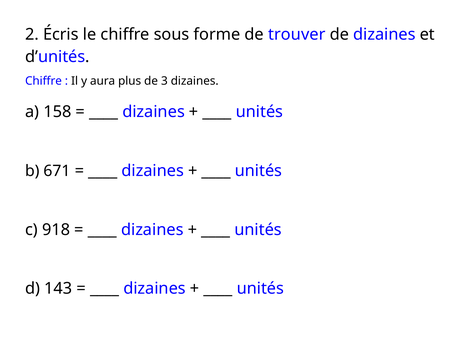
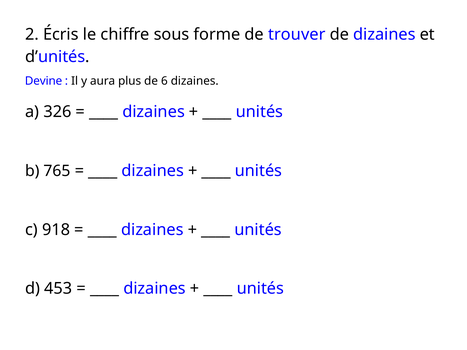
Chiffre: Chiffre -> Devine (44, 81)
3: 3 -> 6 (164, 81)
158: 158 -> 326 (57, 112)
671: 671 -> 765 (57, 171)
143: 143 -> 453 (58, 289)
